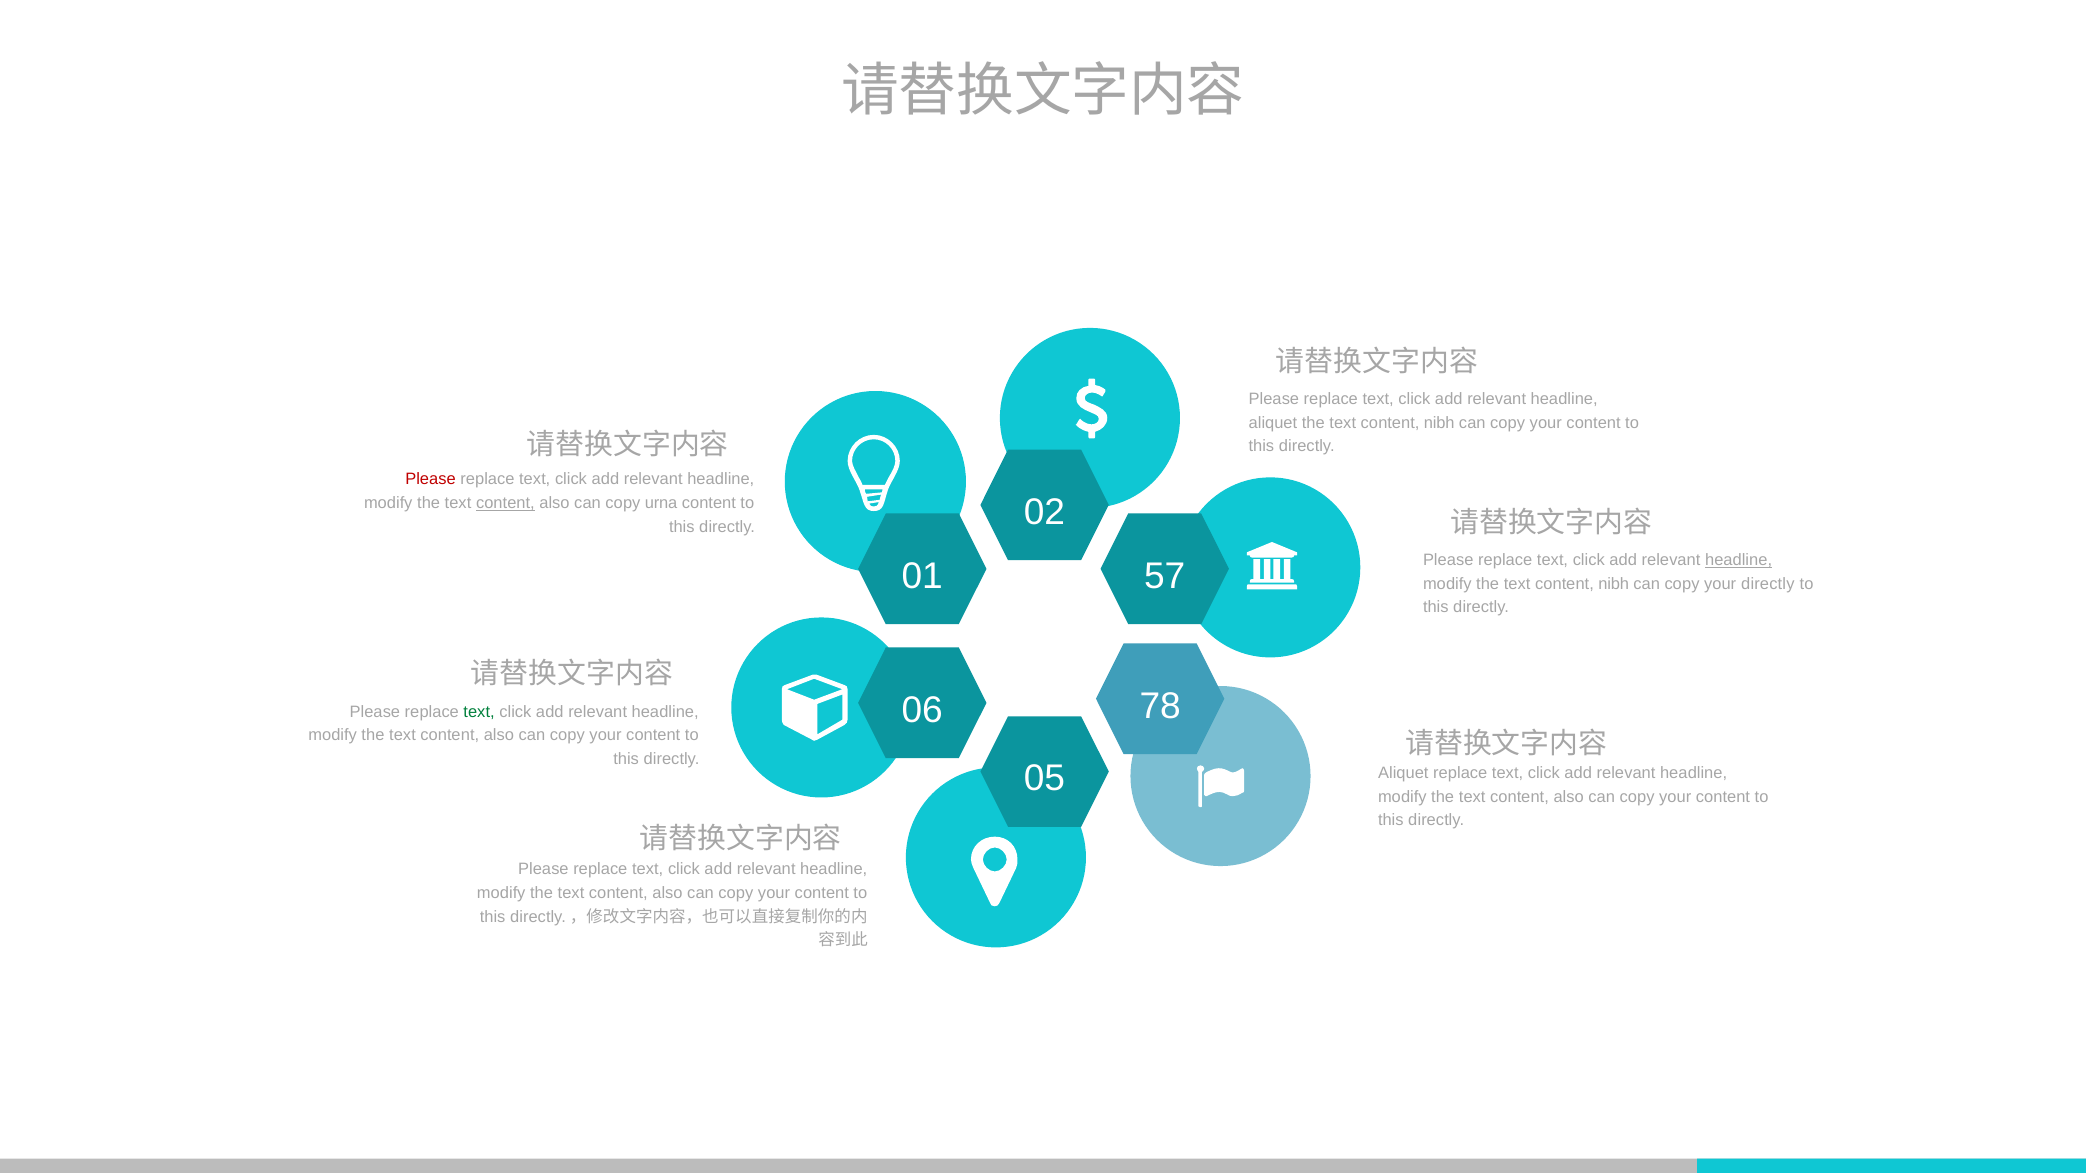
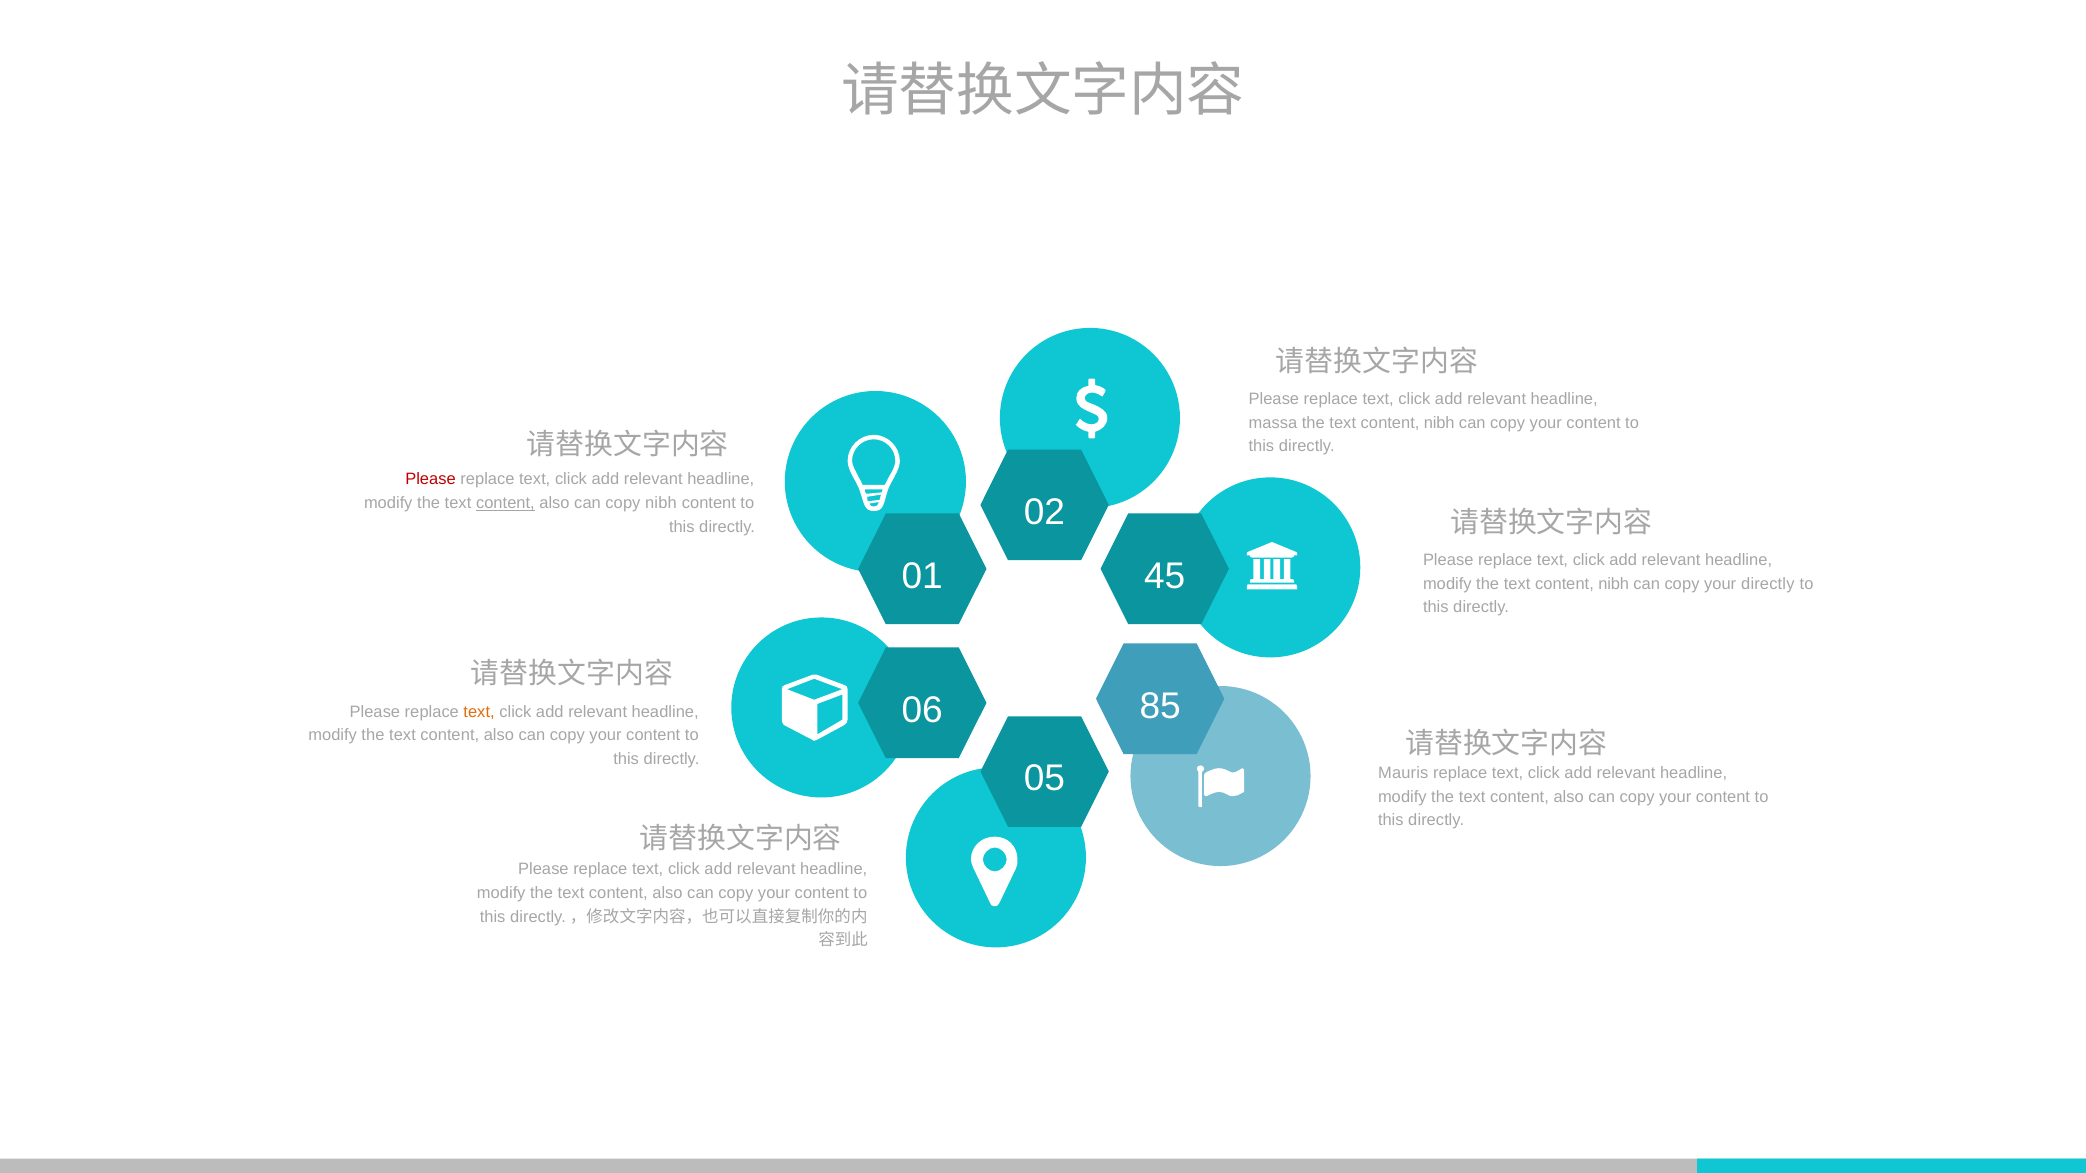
aliquet: aliquet -> massa (1273, 423)
copy urna: urna -> nibh (661, 503)
headline underline: present -> none (1739, 560)
57: 57 -> 45 (1165, 576)
78: 78 -> 85 (1160, 706)
text colour: green -> orange (479, 712)
Aliquet: Aliquet -> Mauris (1403, 773)
